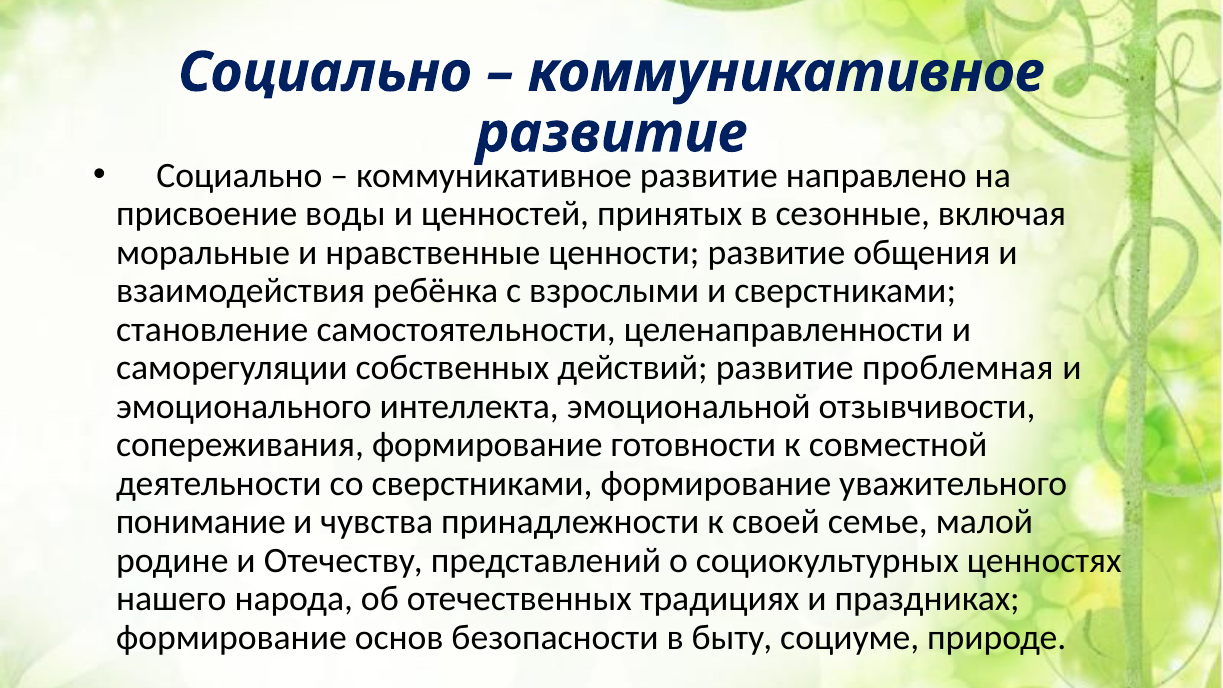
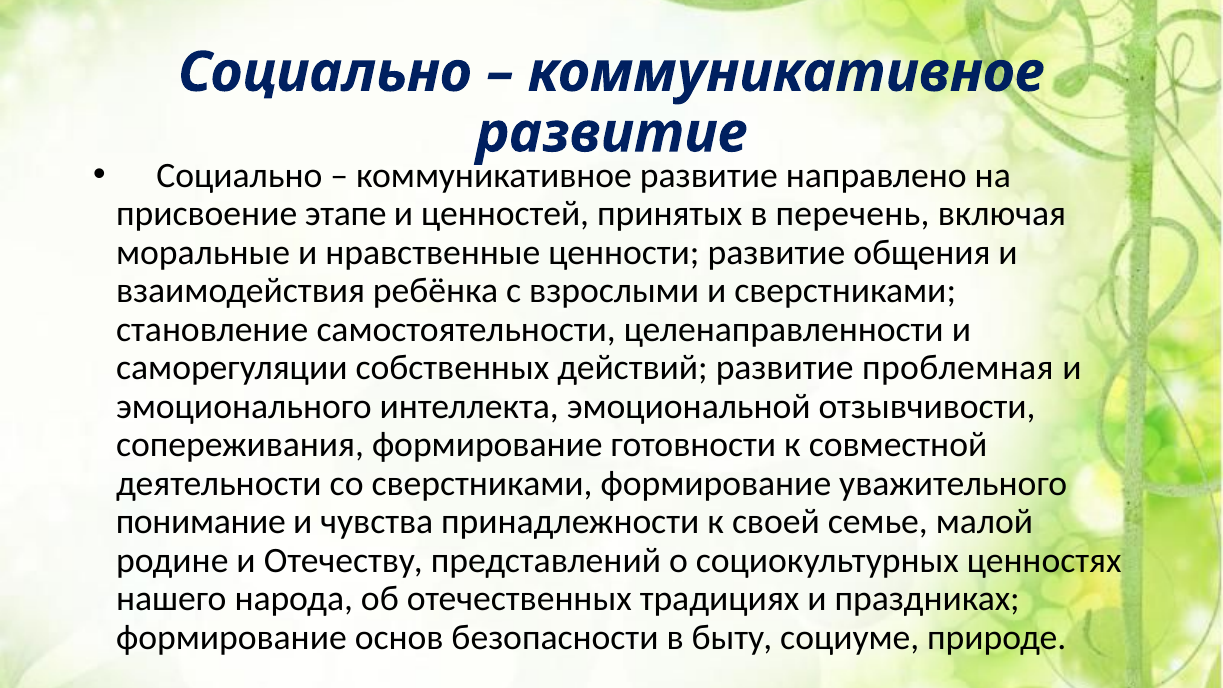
воды: воды -> этапе (346, 214)
сезонные: сезонные -> перечень (853, 214)
